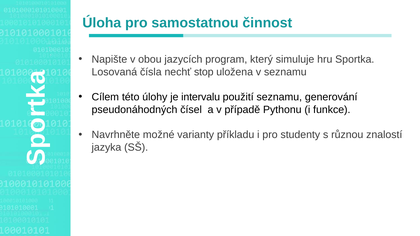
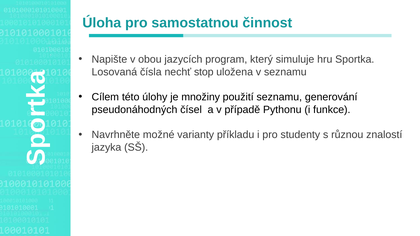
intervalu: intervalu -> množiny (201, 97)
